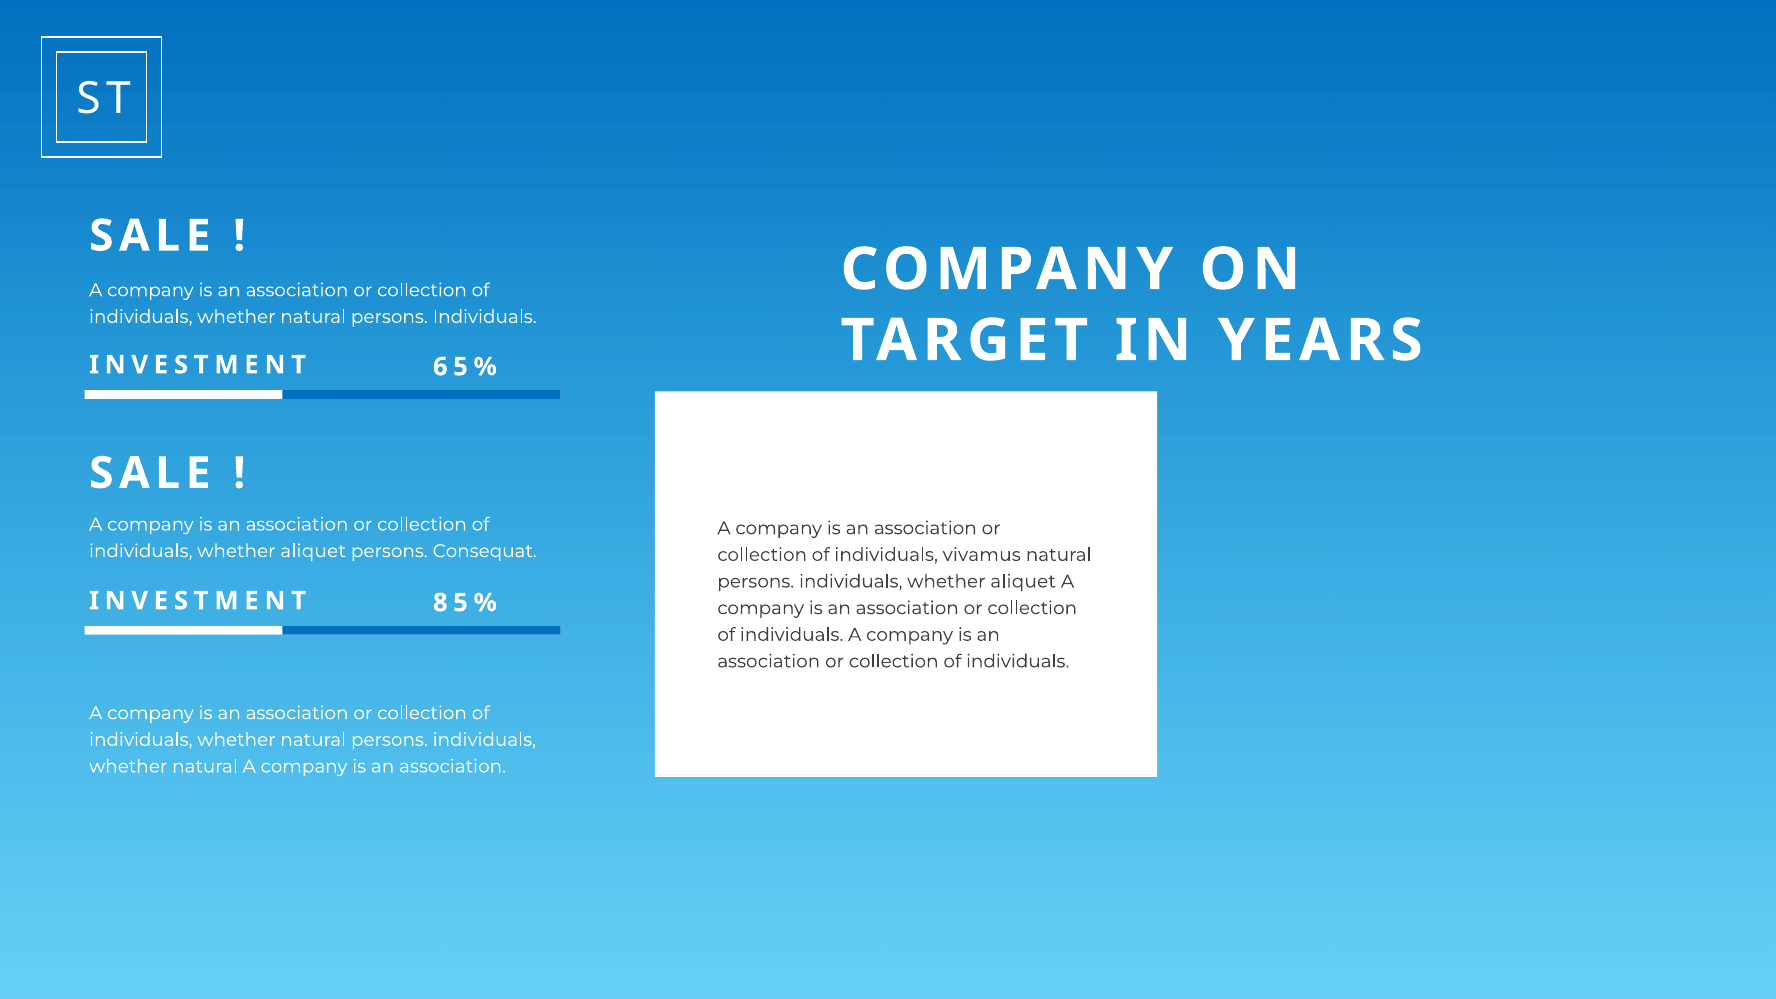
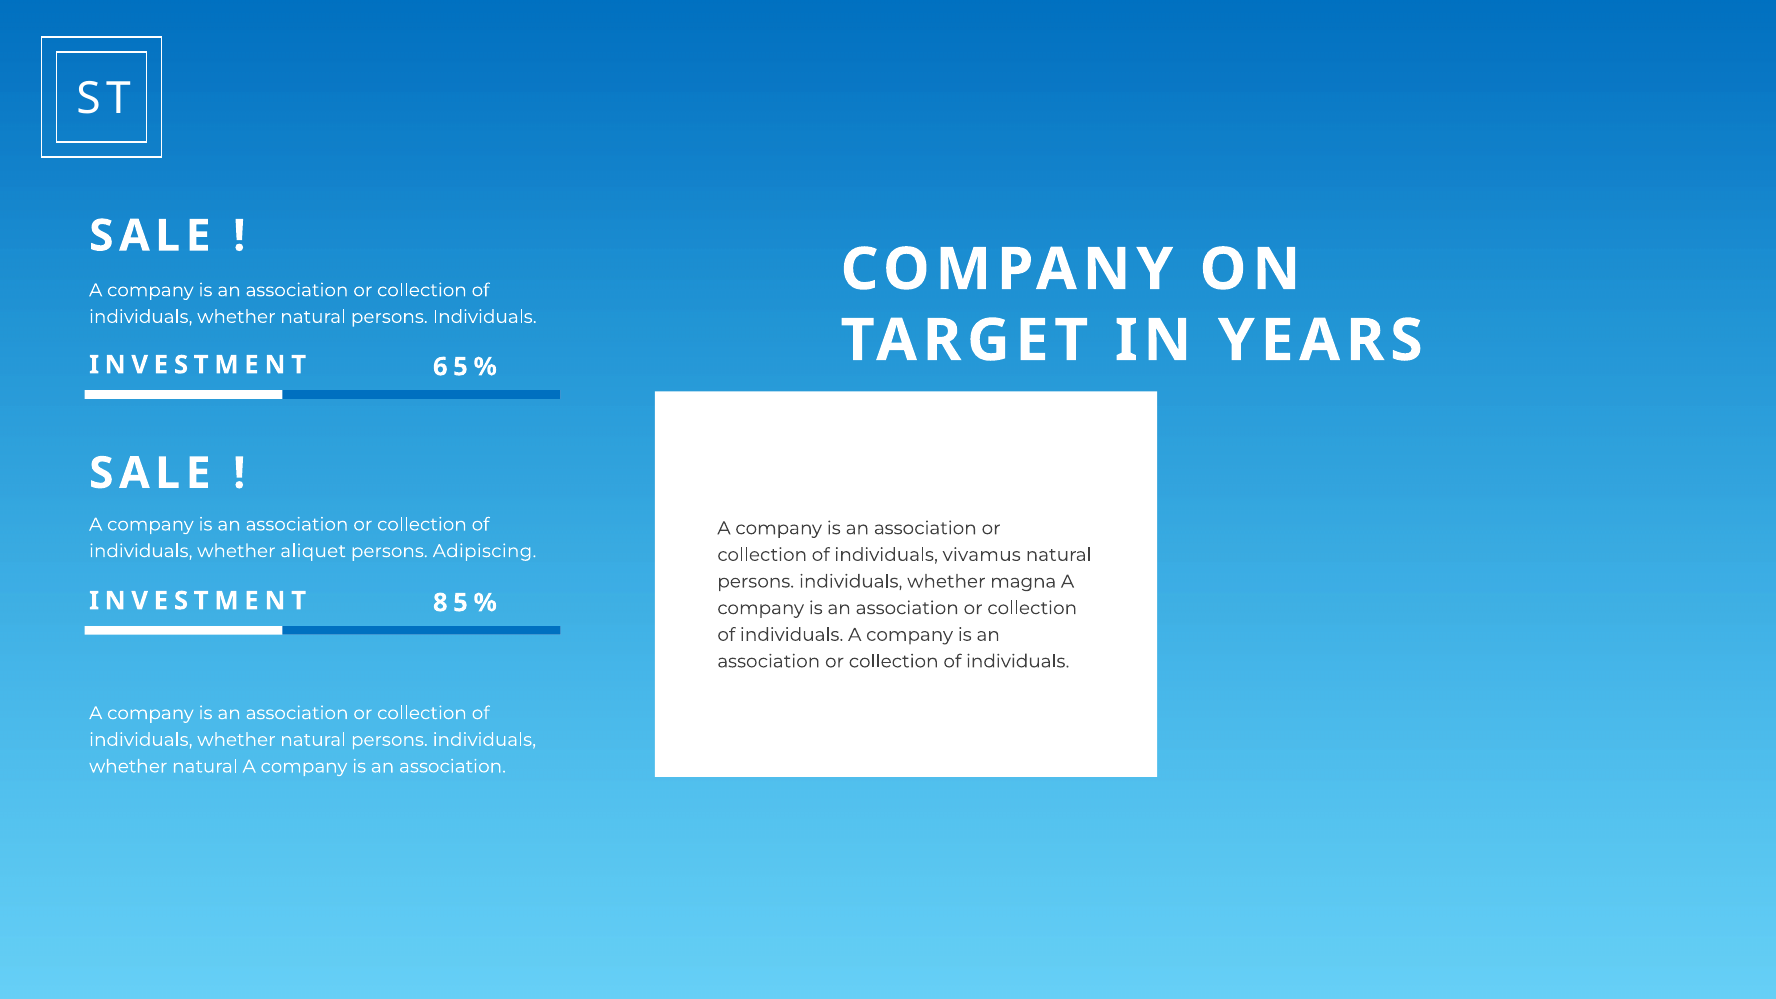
Consequat: Consequat -> Adipiscing (485, 551)
persons individuals whether aliquet: aliquet -> magna (1023, 581)
